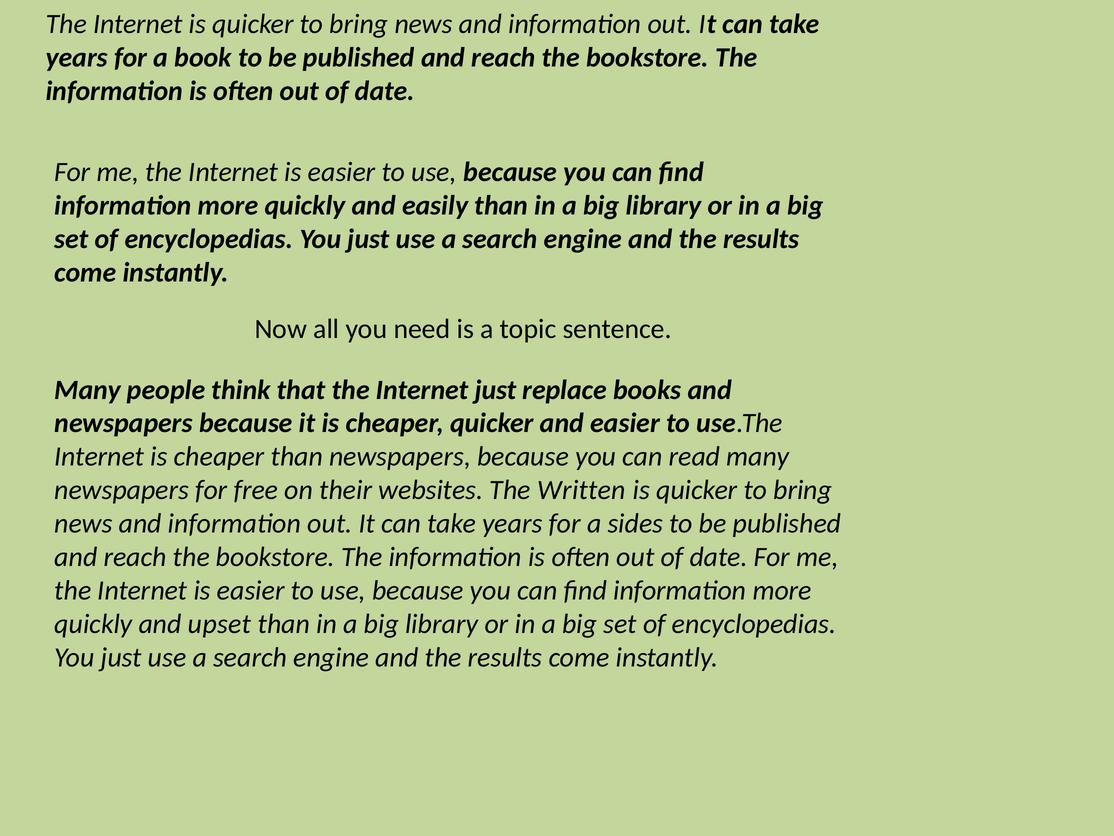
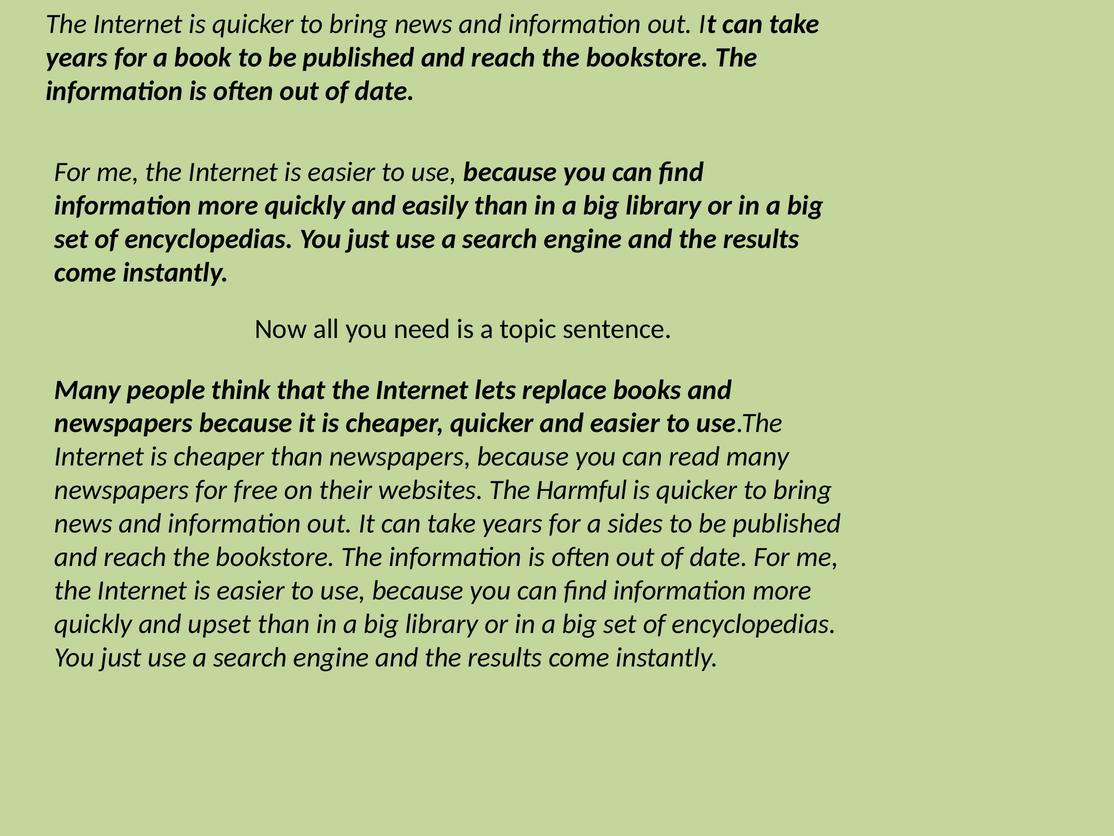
Internet just: just -> lets (495, 390)
Written: Written -> Harmful (582, 490)
